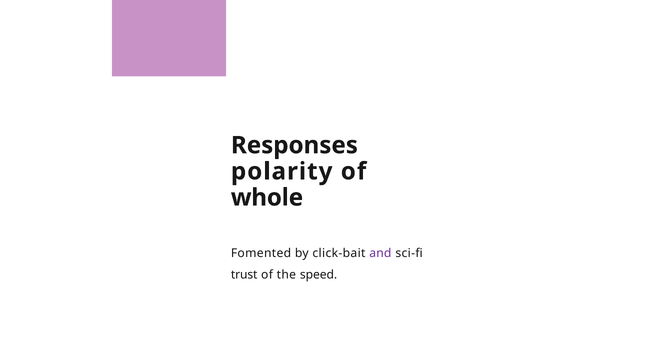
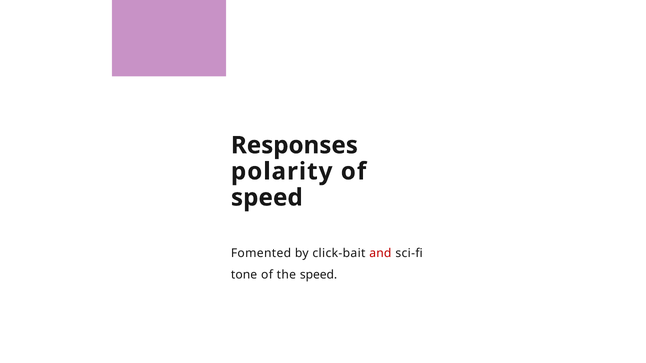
whole: whole -> speed (267, 198)
and colour: purple -> red (380, 253)
trust: trust -> tone (244, 275)
